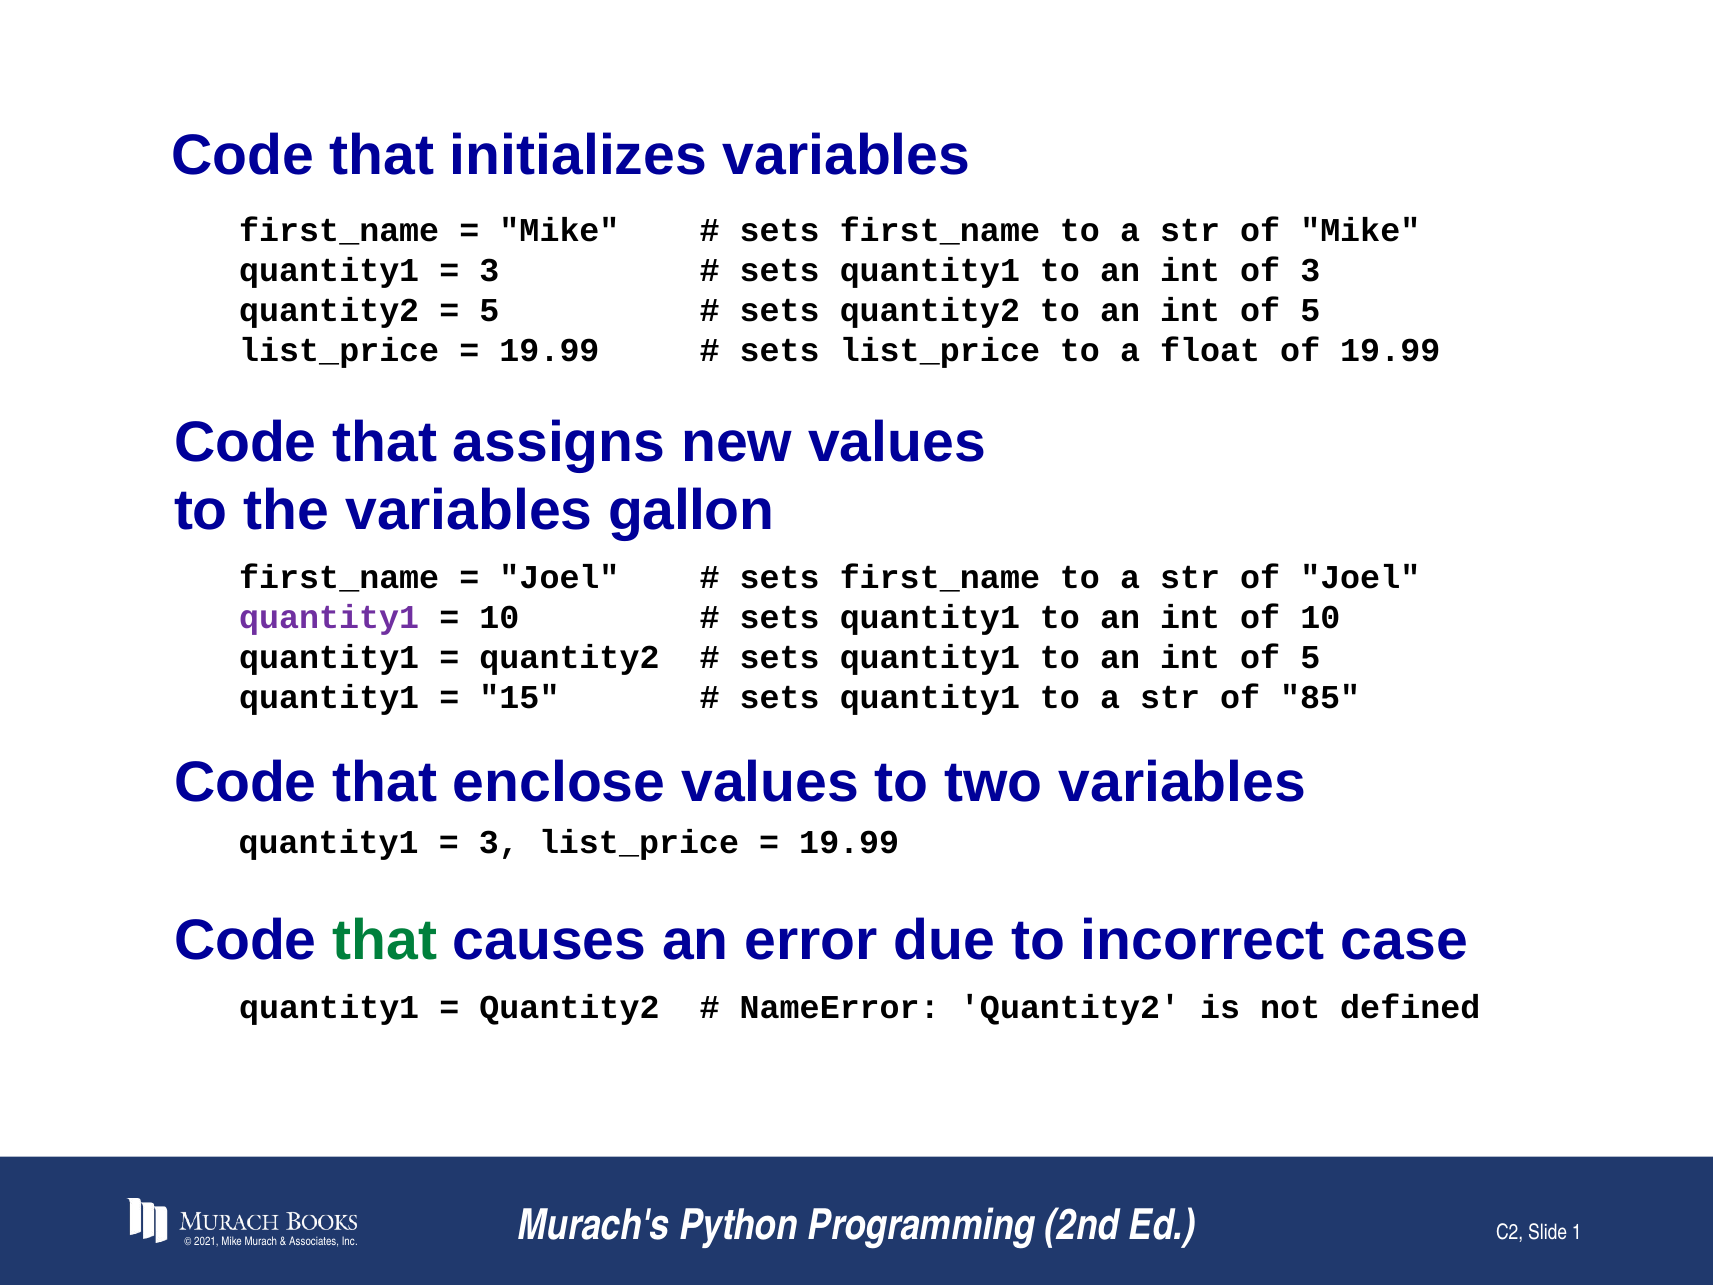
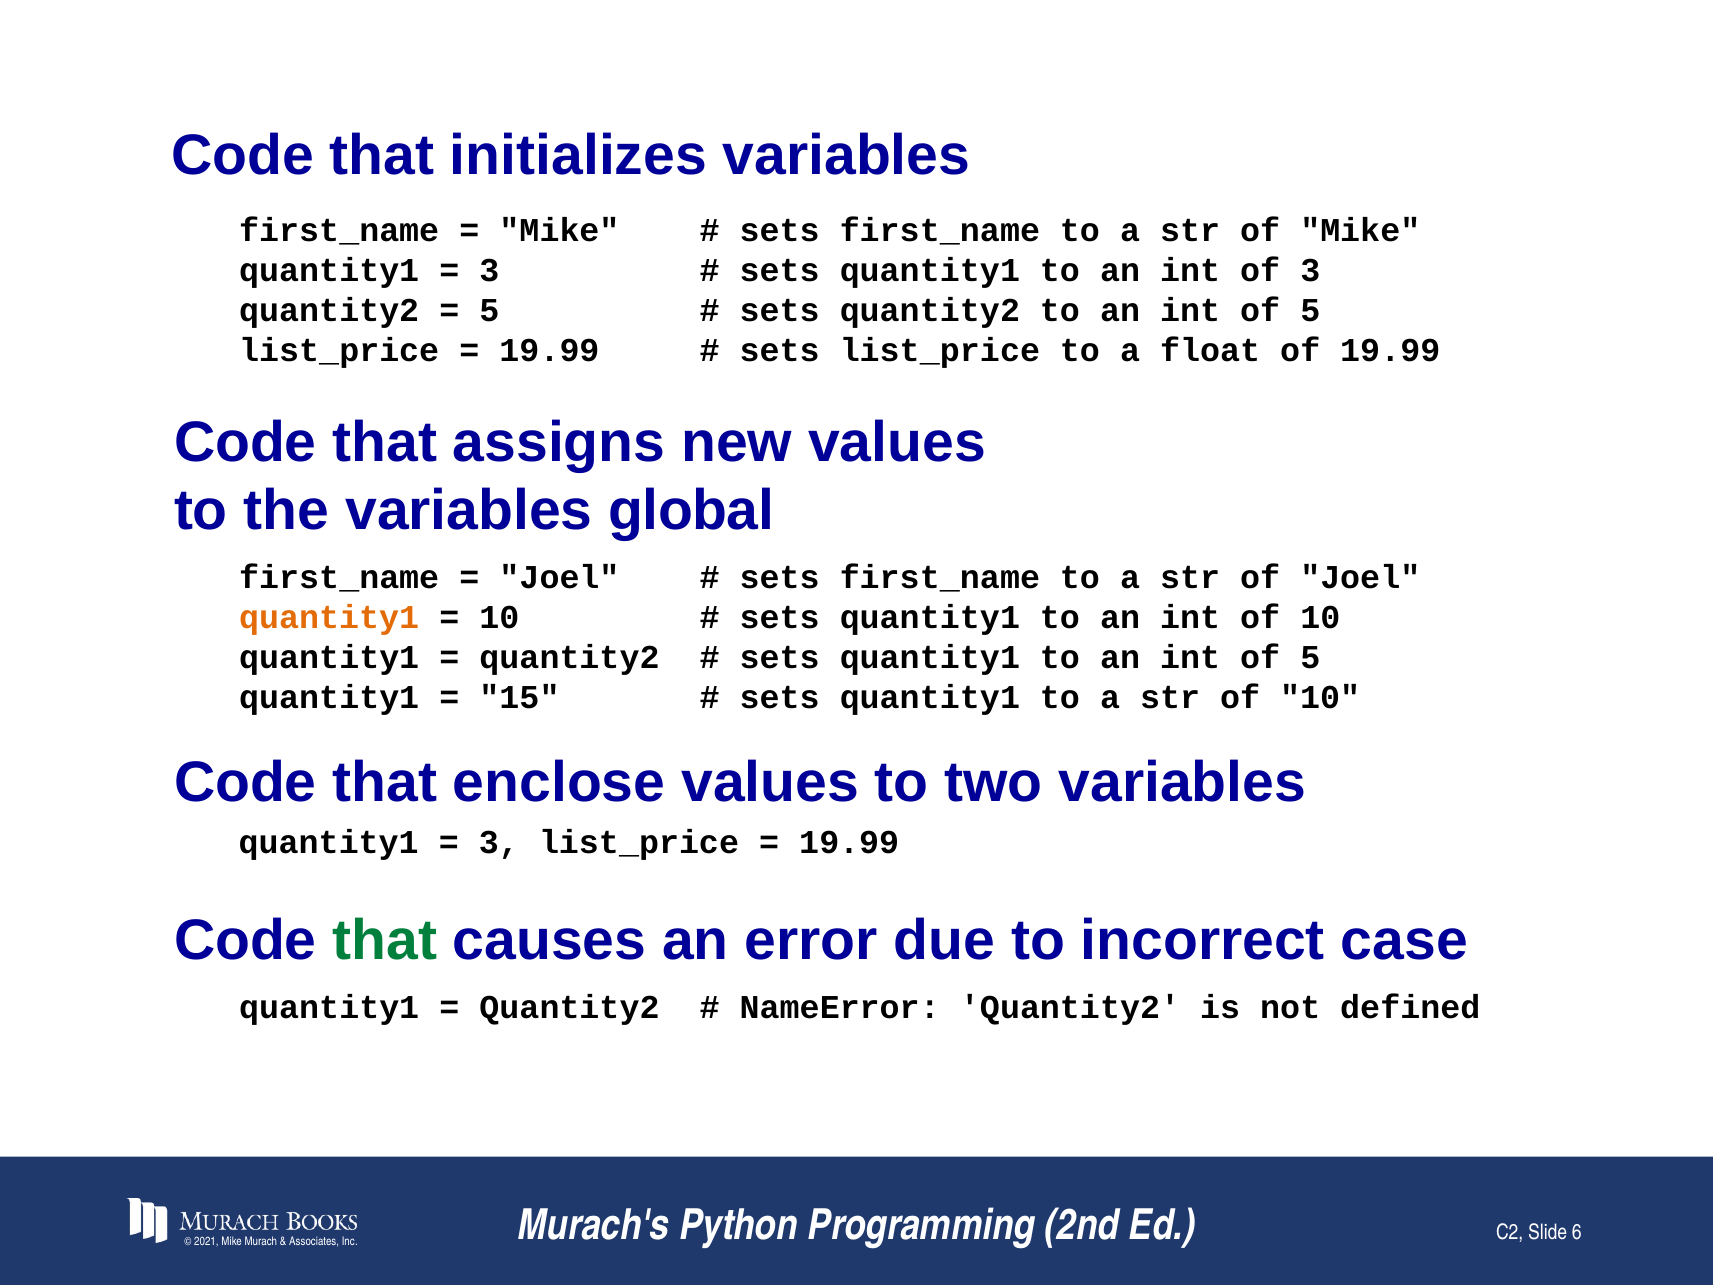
gallon: gallon -> global (691, 511)
quantity1 colour: purple -> orange (329, 618)
str of 85: 85 -> 10 (1320, 698)
1: 1 -> 6 (1577, 1233)
